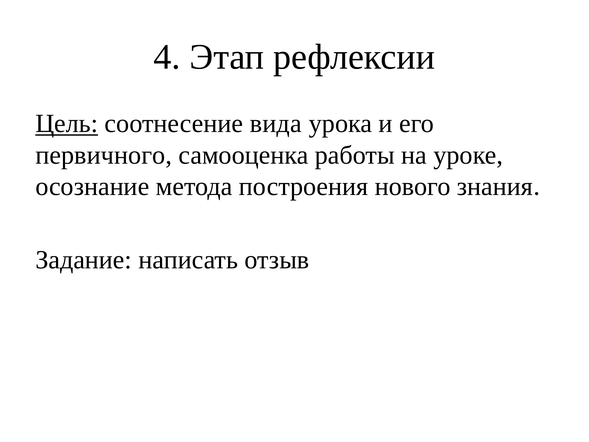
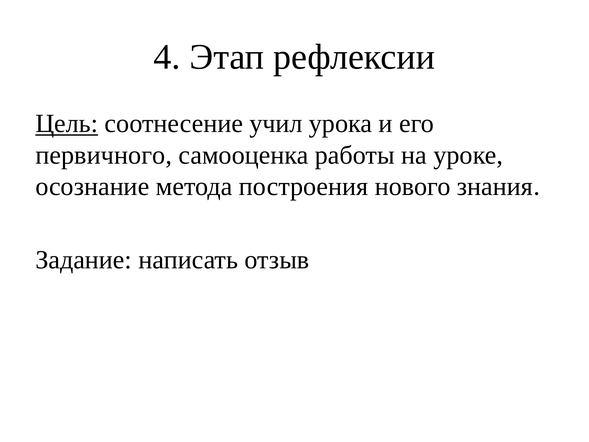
вида: вида -> учил (276, 124)
